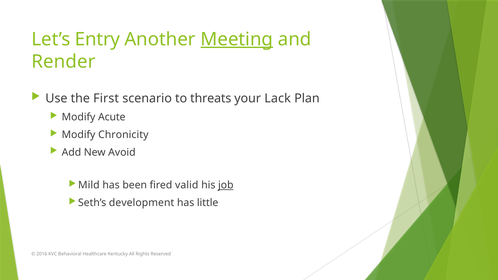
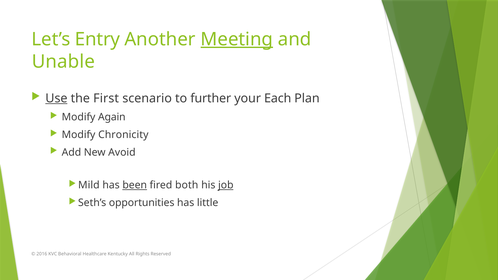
Render: Render -> Unable (63, 62)
Use underline: none -> present (56, 98)
threats: threats -> further (211, 98)
Lack: Lack -> Each (278, 98)
Acute: Acute -> Again (112, 117)
been underline: none -> present (135, 185)
valid: valid -> both (187, 185)
development: development -> opportunities (142, 203)
